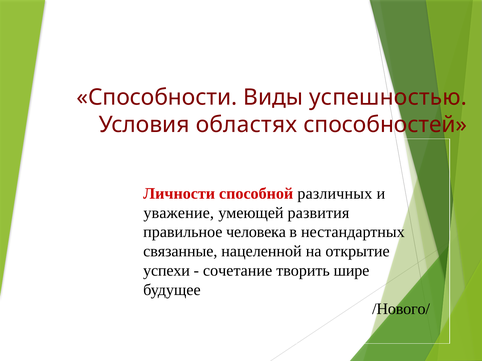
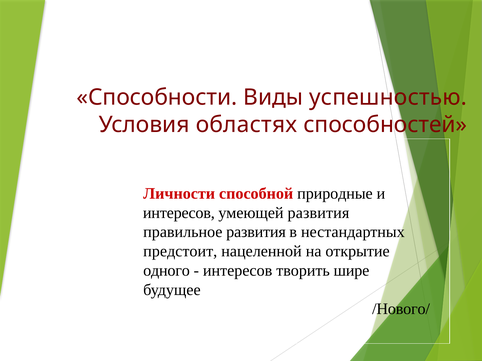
различных: различных -> природные (335, 194)
уважение: уважение -> интересов (179, 213)
правильное человека: человека -> развития (256, 232)
связанные: связанные -> предстоит (180, 252)
успехи: успехи -> одного (166, 271)
сочетание: сочетание -> интересов (238, 271)
